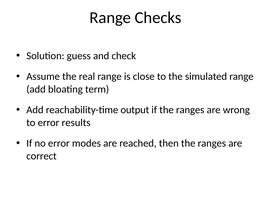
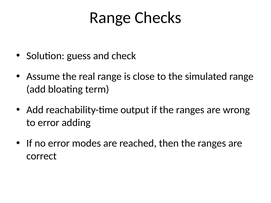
results: results -> adding (76, 123)
